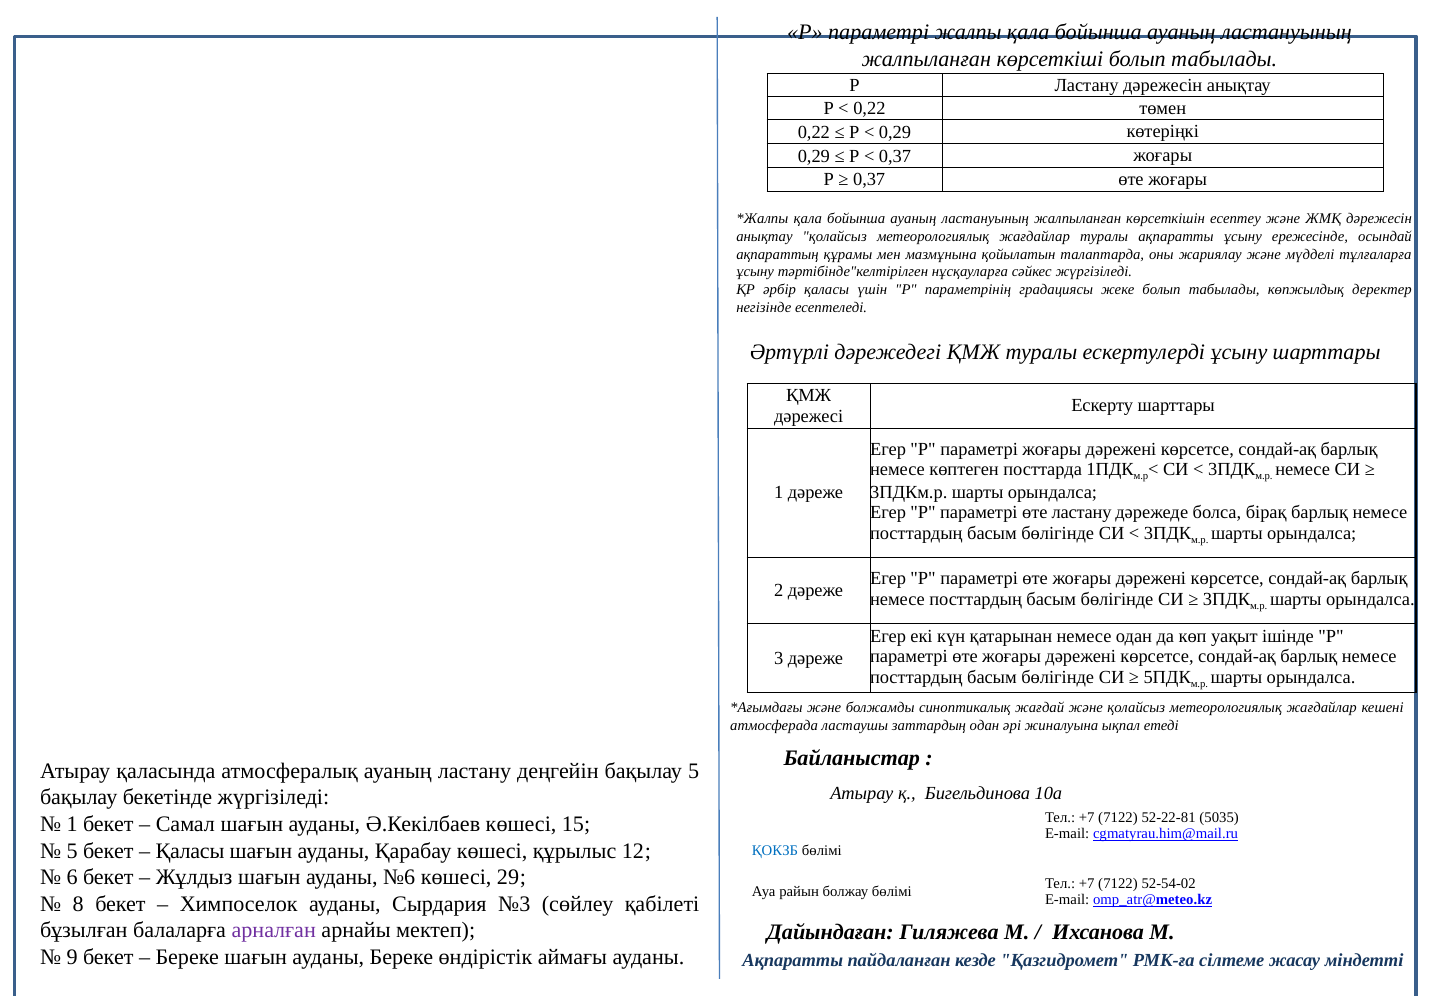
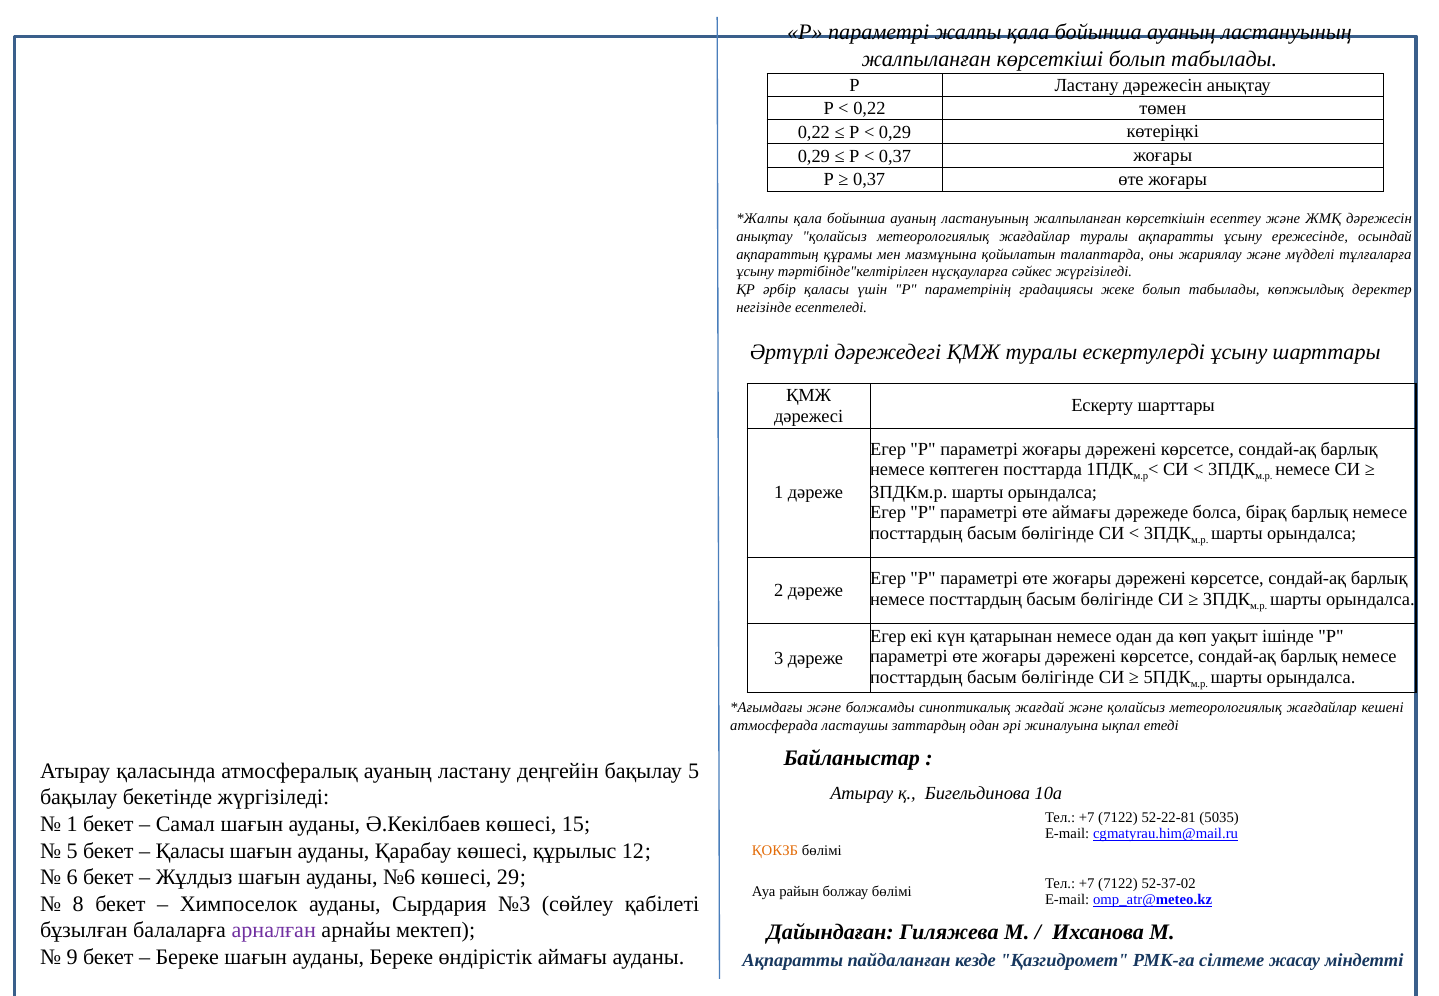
өте ластану: ластану -> аймағы (1081, 513)
ҚОКЗБ colour: blue -> orange (775, 851)
52-54-02: 52-54-02 -> 52-37-02 (1169, 884)
